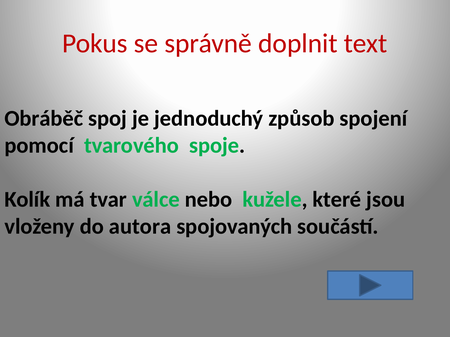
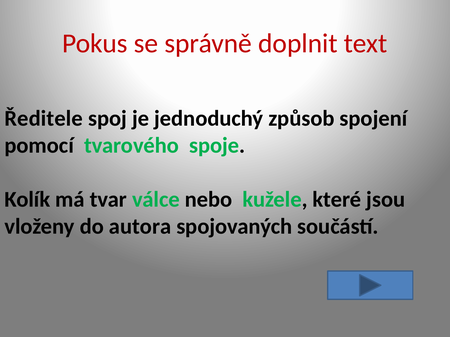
Obráběč: Obráběč -> Ředitele (44, 119)
